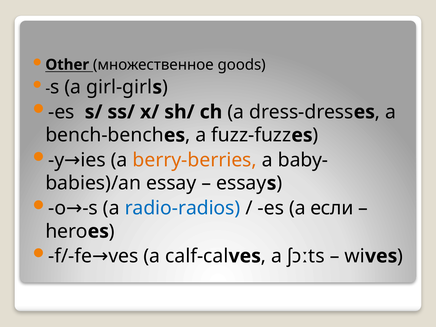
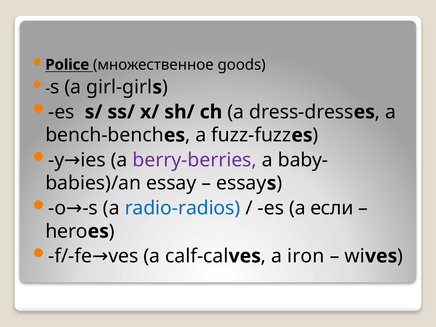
Other: Other -> Police (67, 65)
berry-berries colour: orange -> purple (195, 160)
ʃɔːts: ʃɔːts -> iron (306, 256)
